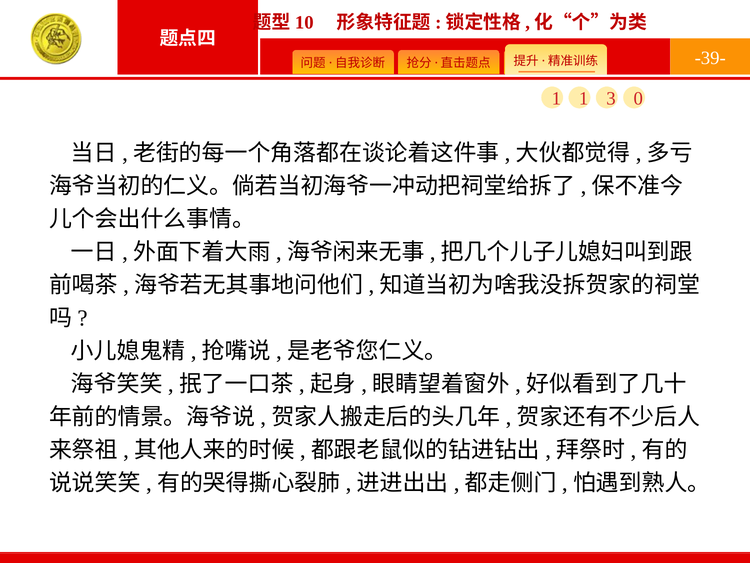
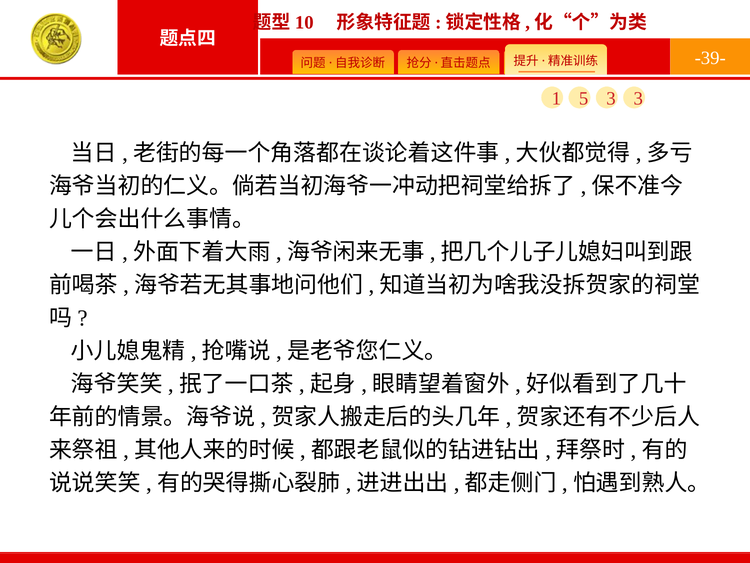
1 1: 1 -> 5 (584, 99)
3 0: 0 -> 3 (638, 99)
